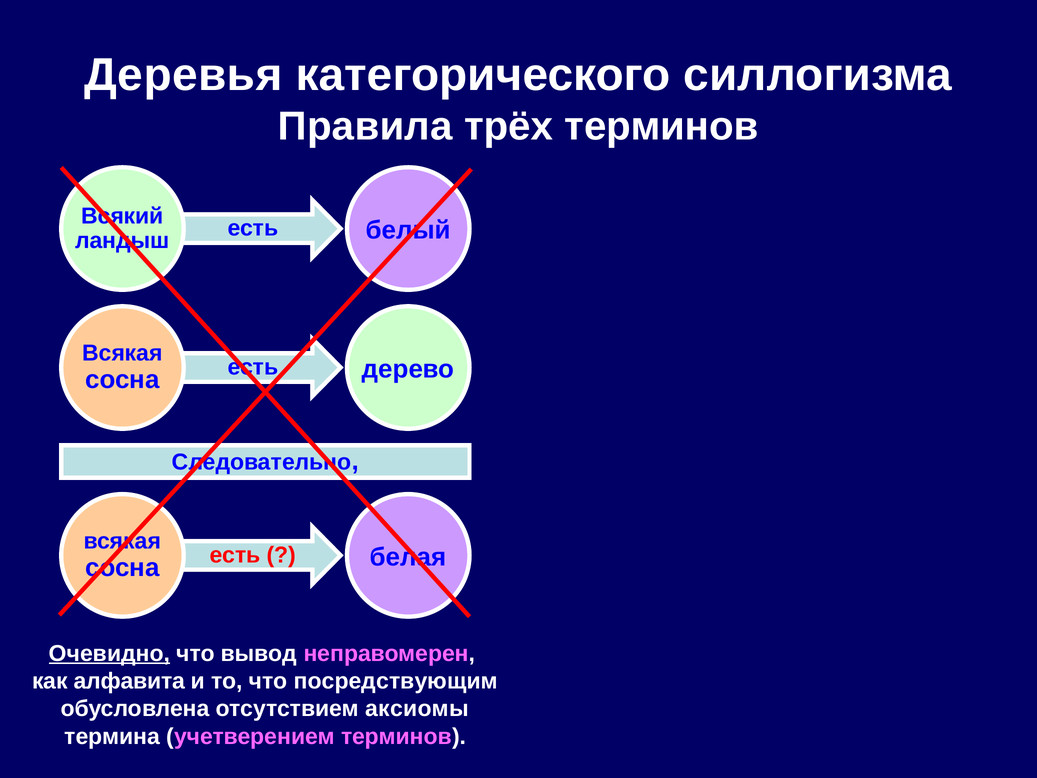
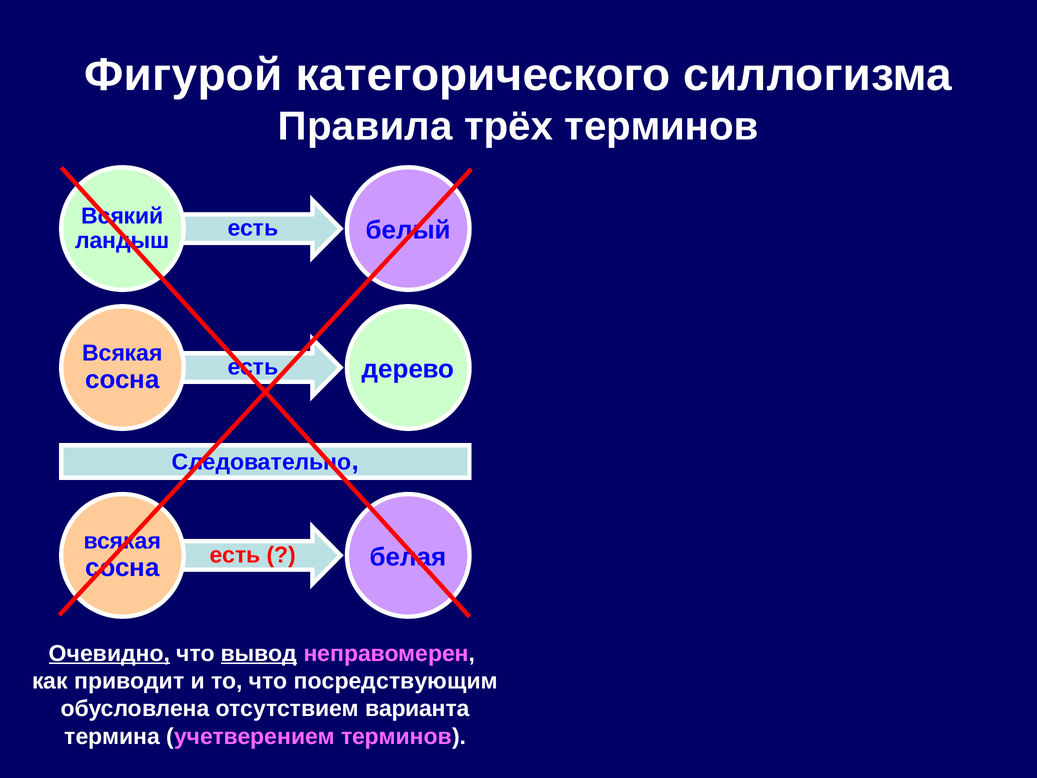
Деревья: Деревья -> Фигурой (183, 75)
вывод underline: none -> present (259, 653)
алфавита: алфавита -> приводит (129, 681)
аксиомы: аксиомы -> варианта (417, 709)
